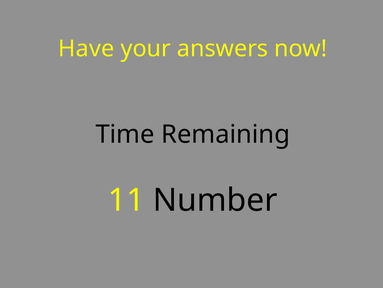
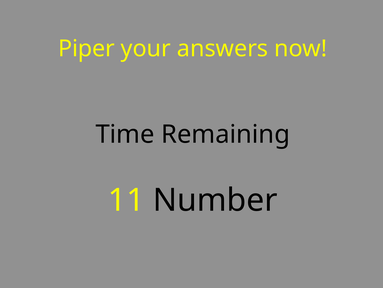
Have: Have -> Piper (86, 49)
